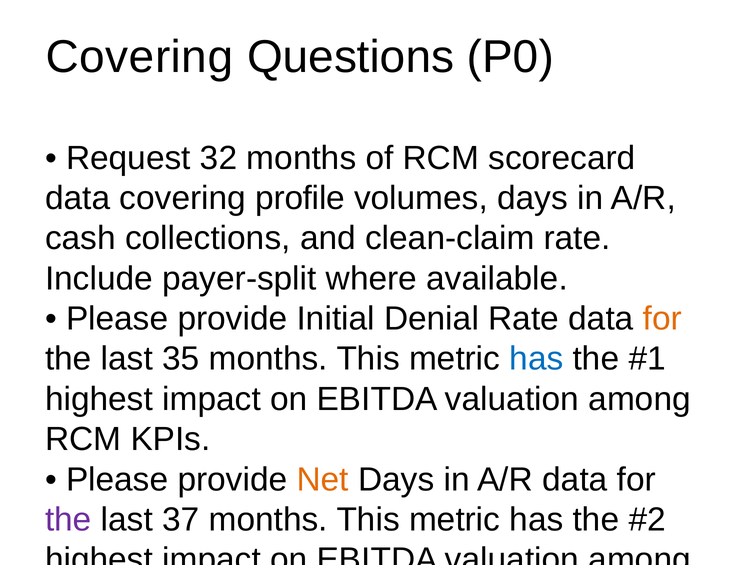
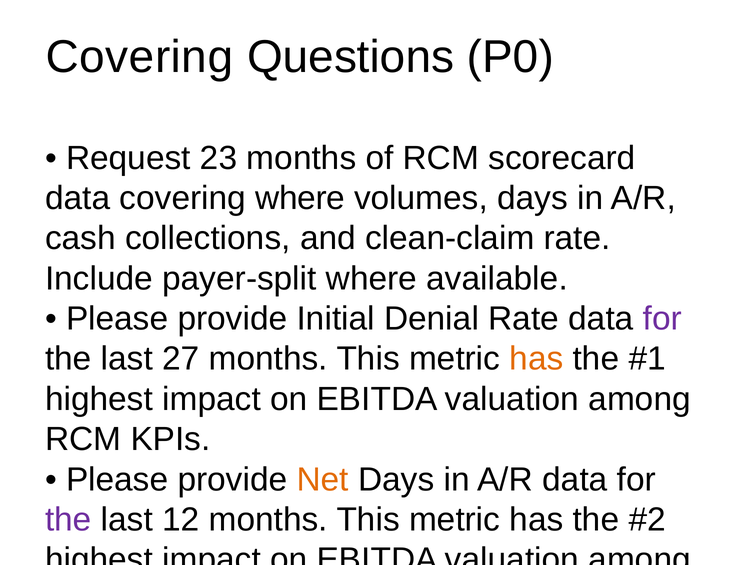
32: 32 -> 23 (219, 158)
covering profile: profile -> where (300, 198)
for colour: orange -> purple (662, 319)
35: 35 -> 27 (181, 359)
has colour: blue -> orange (536, 359)
37: 37 -> 12 (181, 519)
